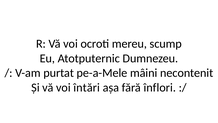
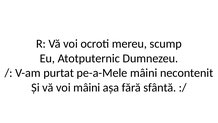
voi întări: întări -> mâini (87, 87)
înflori: înflori -> sfântă (160, 87)
